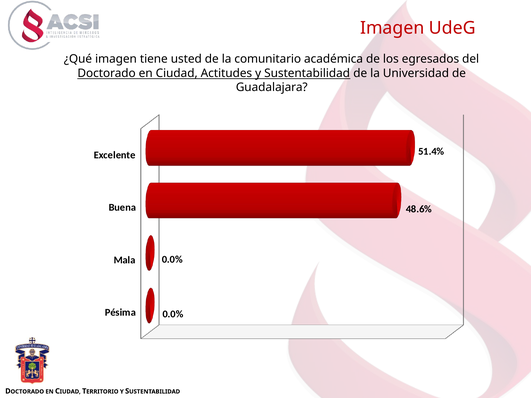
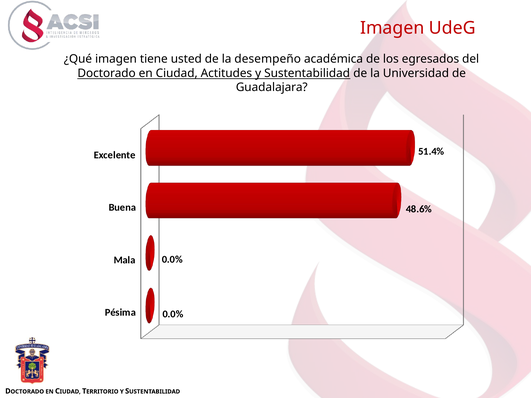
comunitario: comunitario -> desempeño (268, 59)
